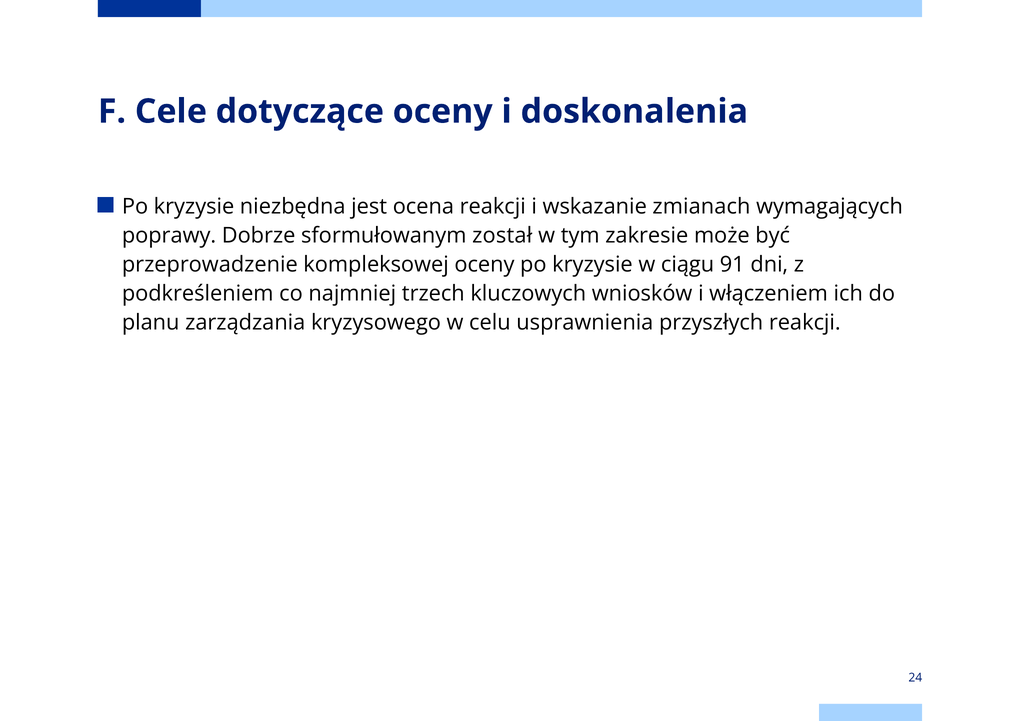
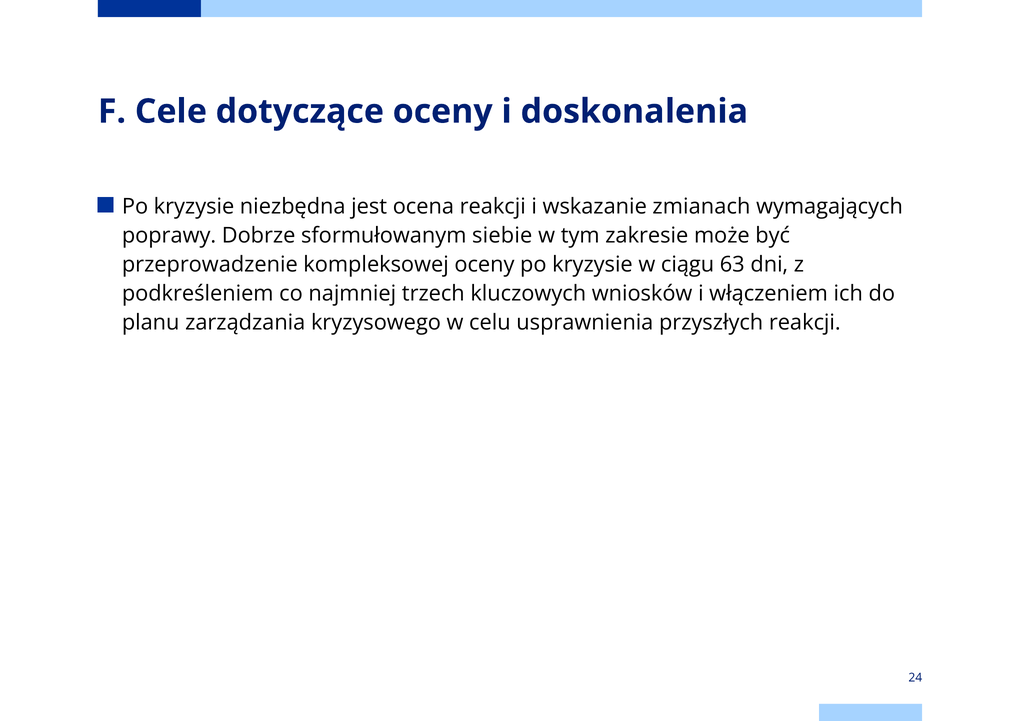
został: został -> siebie (502, 236)
91: 91 -> 63 (732, 265)
